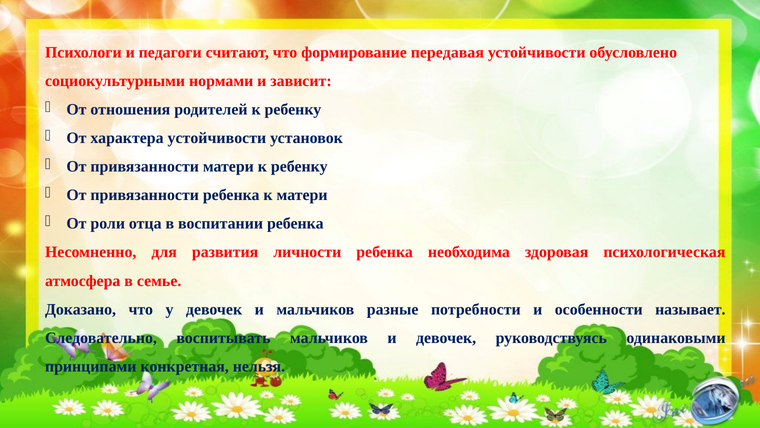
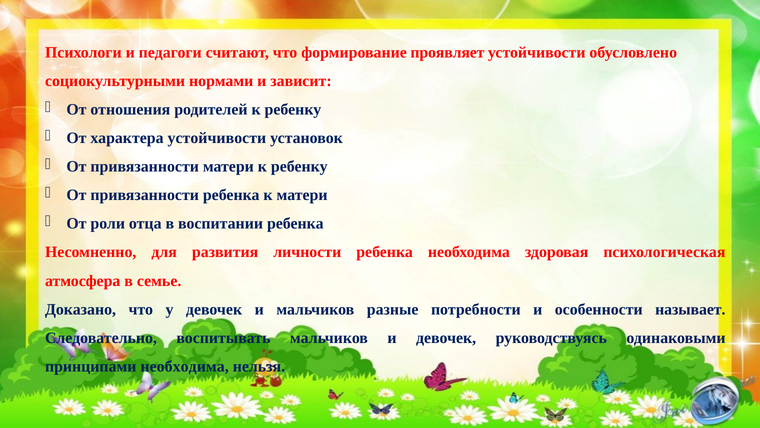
передавая: передавая -> проявляет (447, 52)
принципами конкретная: конкретная -> необходима (185, 366)
